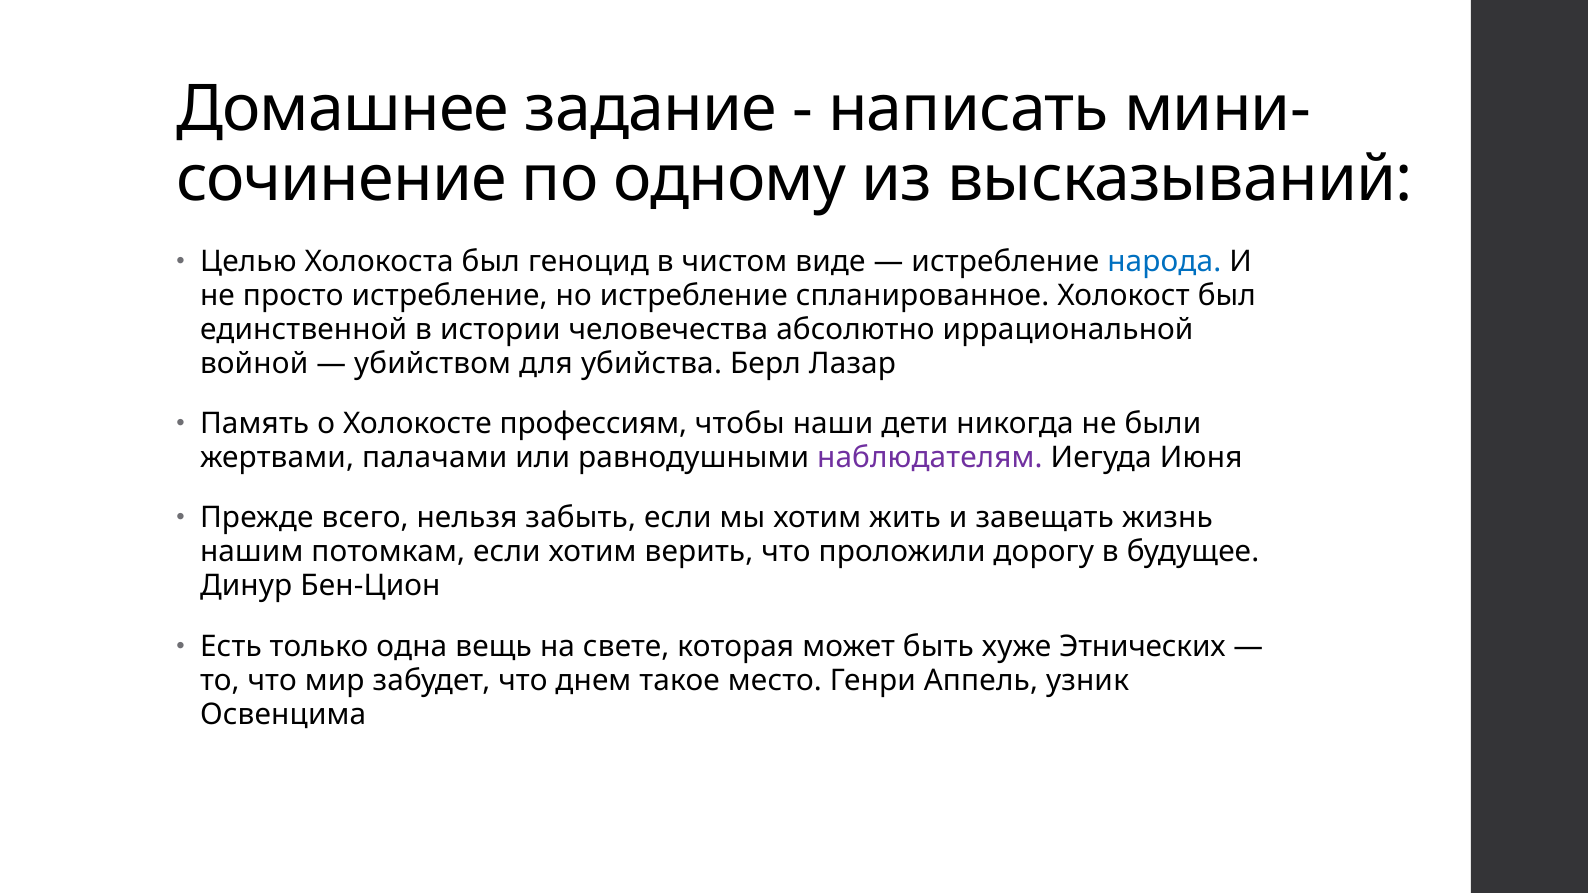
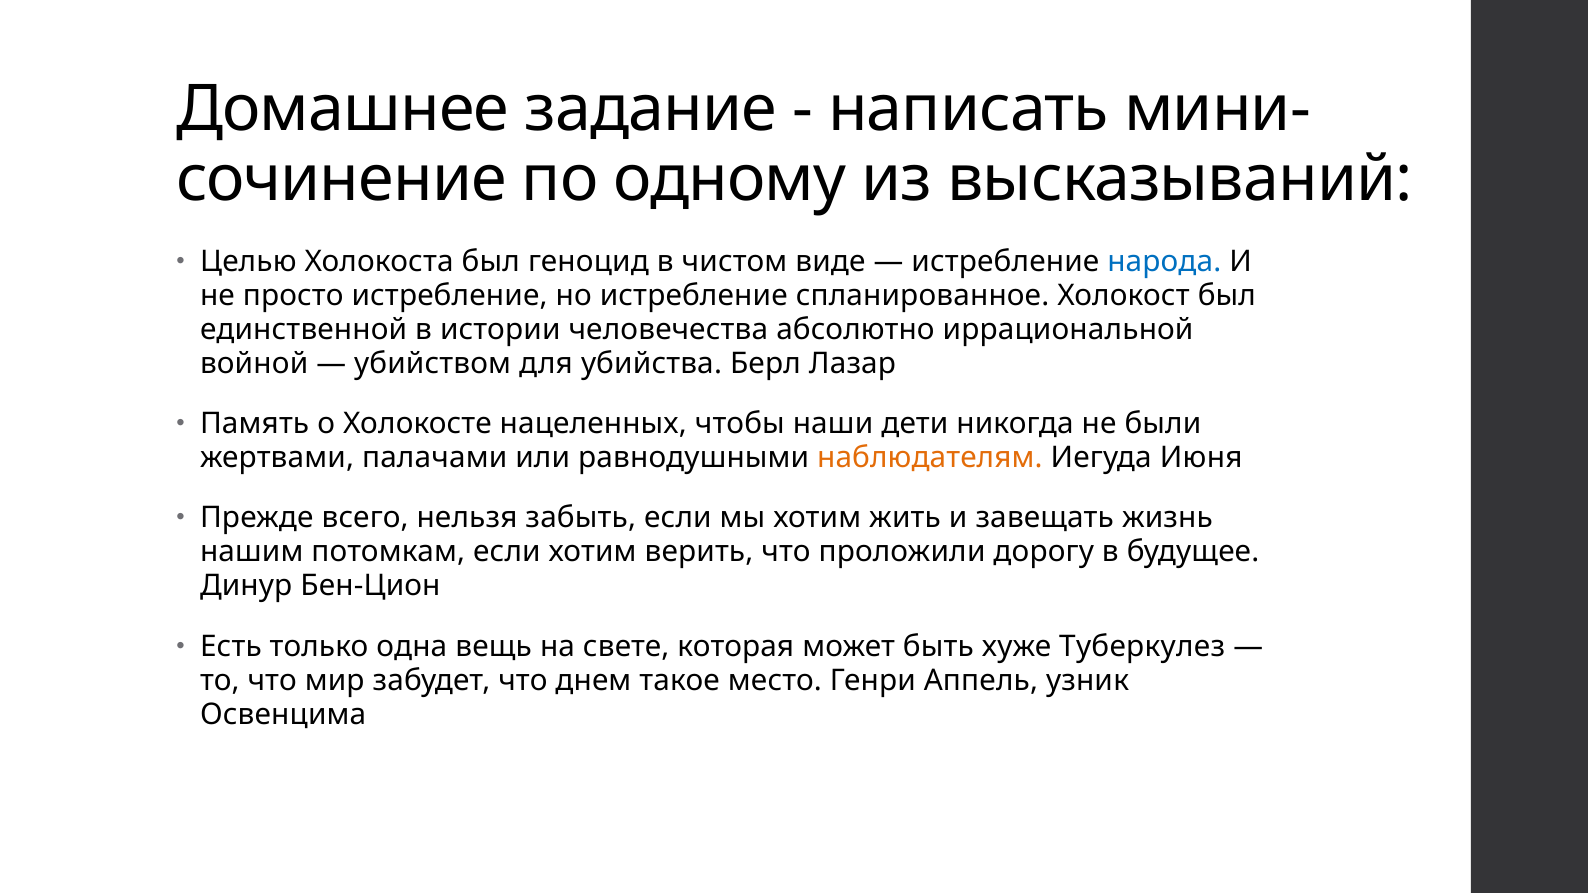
профессиям: профессиям -> нацеленных (593, 424)
наблюдателям colour: purple -> orange (930, 458)
Этнических: Этнических -> Туберкулез (1142, 646)
